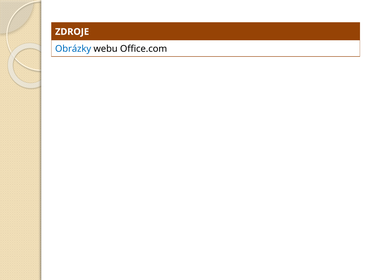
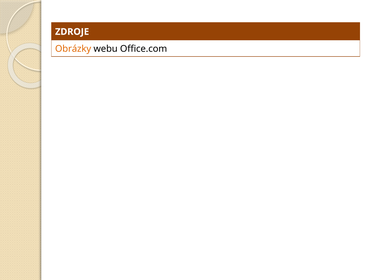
Obrázky colour: blue -> orange (73, 49)
